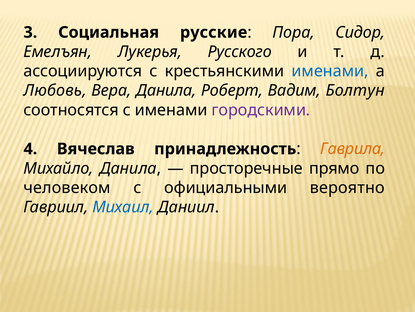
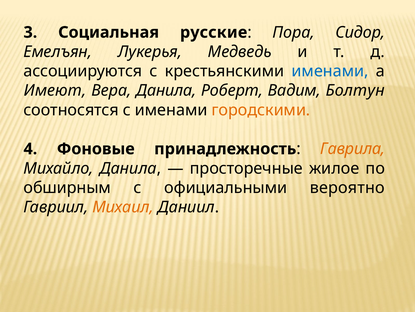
Русского: Русского -> Медведь (240, 52)
Любовь: Любовь -> Имеют (55, 90)
городскими colour: purple -> orange (261, 110)
Вячеслав: Вячеслав -> Фоновые (96, 149)
прямо: прямо -> жилое (334, 168)
человеком: человеком -> обширным (67, 187)
Михаил colour: blue -> orange (123, 207)
